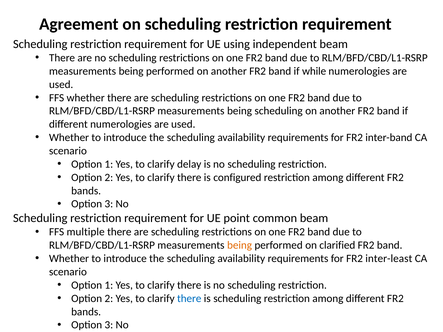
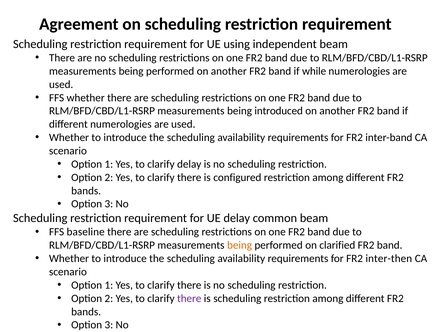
being scheduling: scheduling -> introduced (279, 111)
UE point: point -> delay (237, 218)
multiple: multiple -> baseline (86, 232)
inter-least: inter-least -> inter-then (389, 259)
there colour: blue -> purple (189, 299)
